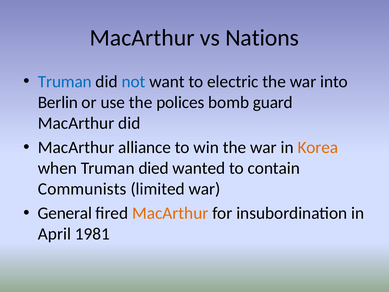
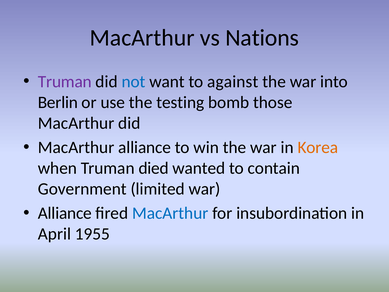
Truman colour: blue -> purple (65, 82)
electric: electric -> against (233, 82)
polices: polices -> testing (180, 102)
guard: guard -> those (273, 102)
Communists: Communists -> Government (82, 189)
General: General -> Alliance (65, 213)
MacArthur colour: orange -> blue (170, 213)
1981: 1981 -> 1955 (92, 234)
